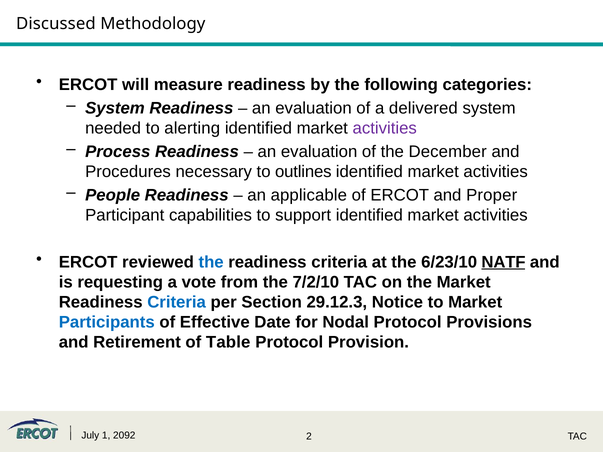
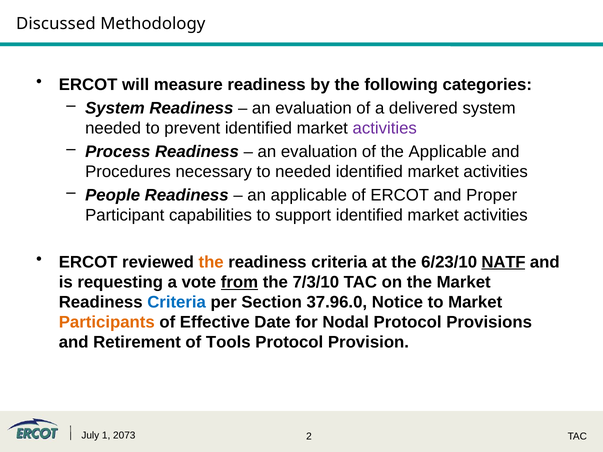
alerting: alerting -> prevent (192, 128)
the December: December -> Applicable (448, 152)
to outlines: outlines -> needed (303, 172)
the colour: blue -> orange (211, 262)
from underline: none -> present (239, 282)
7/2/10: 7/2/10 -> 7/3/10 (316, 282)
29.12.3: 29.12.3 -> 37.96.0 (337, 302)
Participants colour: blue -> orange (107, 323)
Table: Table -> Tools (228, 343)
2092: 2092 -> 2073 (124, 436)
